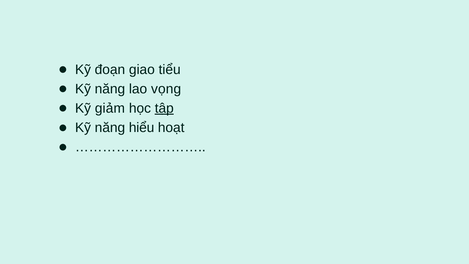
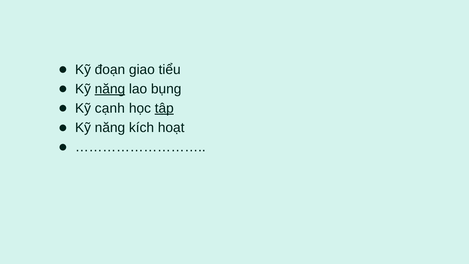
năng underline: none -> present (110, 89)
vọng: vọng -> bụng (166, 89)
giảm: giảm -> cạnh (110, 108)
hiểu: hiểu -> kích (142, 128)
